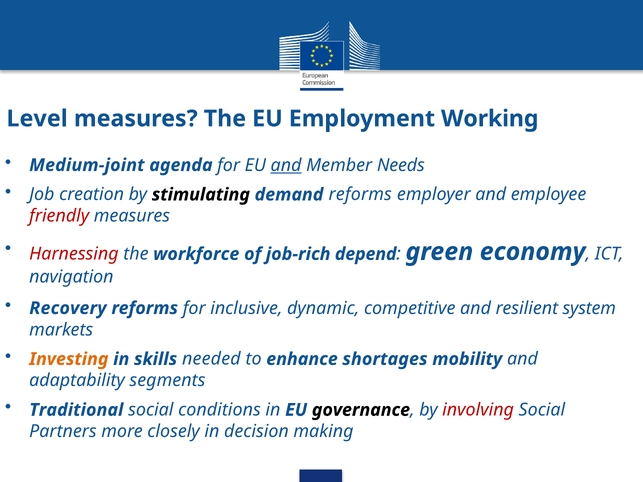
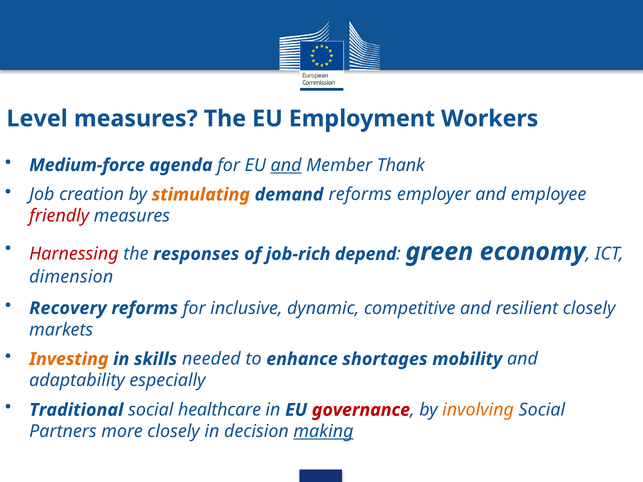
Working: Working -> Workers (490, 119)
Medium-joint: Medium-joint -> Medium-force (87, 165)
Needs: Needs -> Thank (401, 165)
stimulating colour: black -> orange (201, 195)
workforce: workforce -> responses (196, 254)
navigation: navigation -> dimension (71, 277)
resilient system: system -> closely (589, 308)
segments: segments -> especially (167, 381)
conditions: conditions -> healthcare (220, 410)
governance colour: black -> red (361, 410)
involving colour: red -> orange (478, 410)
making underline: none -> present (323, 432)
